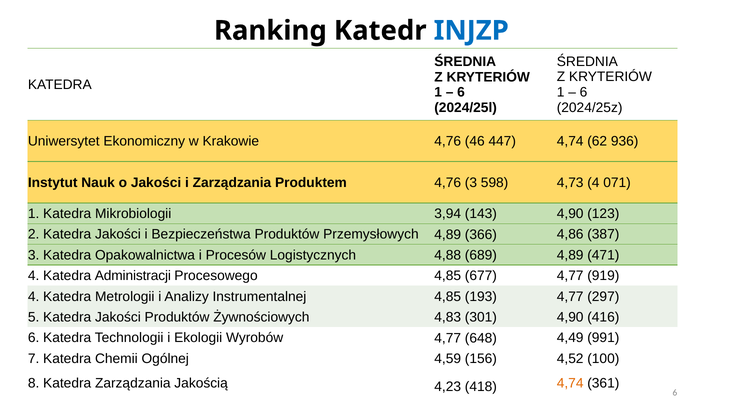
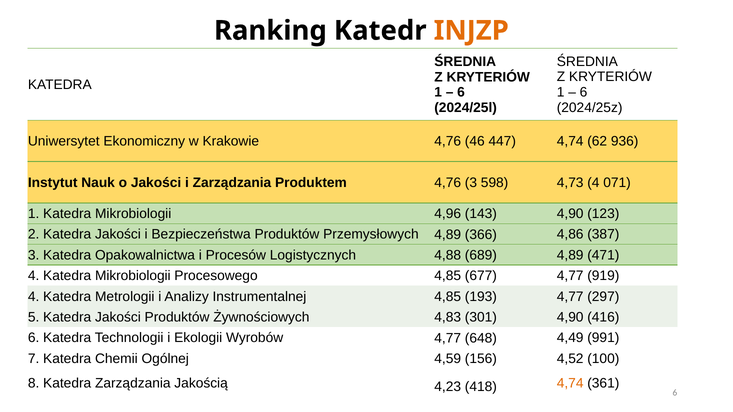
INJZP colour: blue -> orange (471, 31)
3,94: 3,94 -> 4,96 (448, 214)
4 Katedra Administracji: Administracji -> Mikrobiologii (133, 276)
